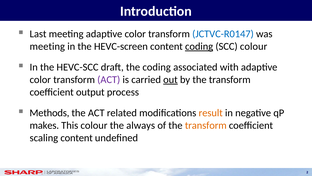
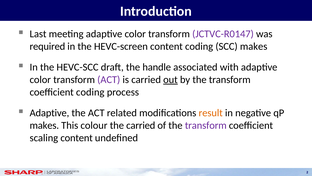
JCTVC-R0147 colour: blue -> purple (223, 34)
meeting: meeting -> required (47, 46)
coding underline: present -> none (199, 46)
SCC colour: colour -> makes (254, 46)
the coding: coding -> handle (157, 67)
coefficient output: output -> coding (90, 92)
Methods: Methods -> Adaptive (49, 113)
the always: always -> carried (141, 125)
transform colour: orange -> purple (206, 125)
